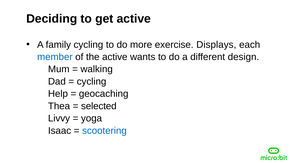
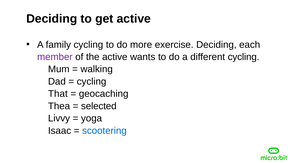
exercise Displays: Displays -> Deciding (216, 45)
member colour: blue -> purple (55, 57)
different design: design -> cycling (244, 57)
Help: Help -> That (58, 94)
